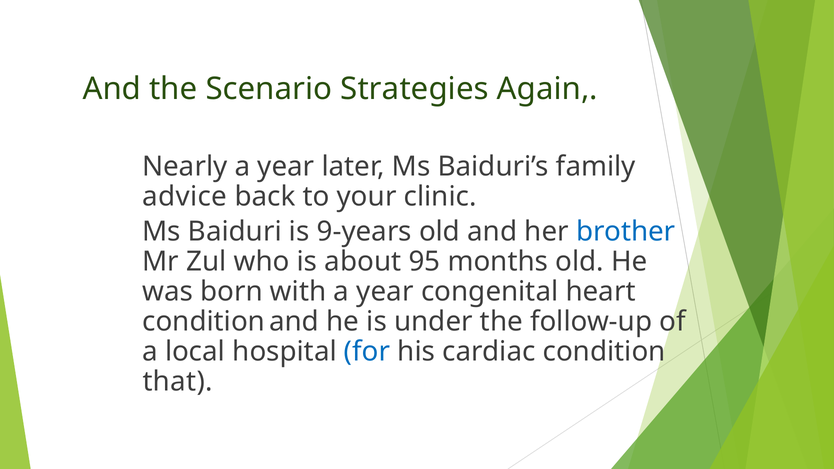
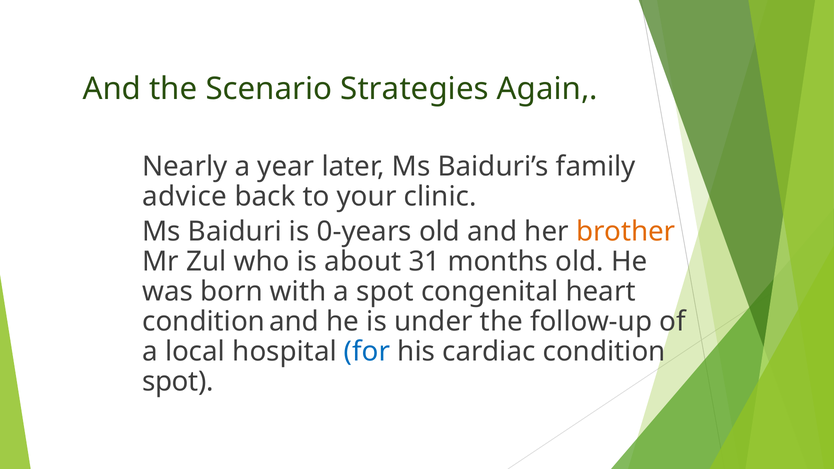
9-years: 9-years -> 0-years (364, 232)
brother colour: blue -> orange (626, 232)
95: 95 -> 31 (424, 262)
with a year: year -> spot (385, 292)
that: that -> spot (178, 382)
